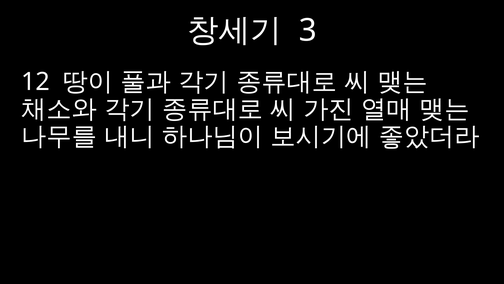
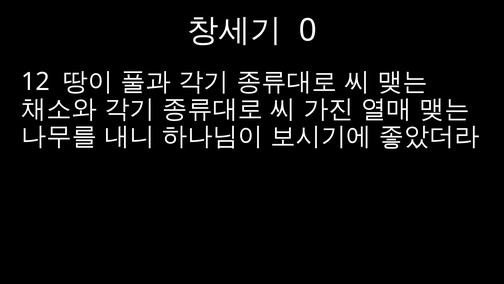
3: 3 -> 0 (308, 30)
